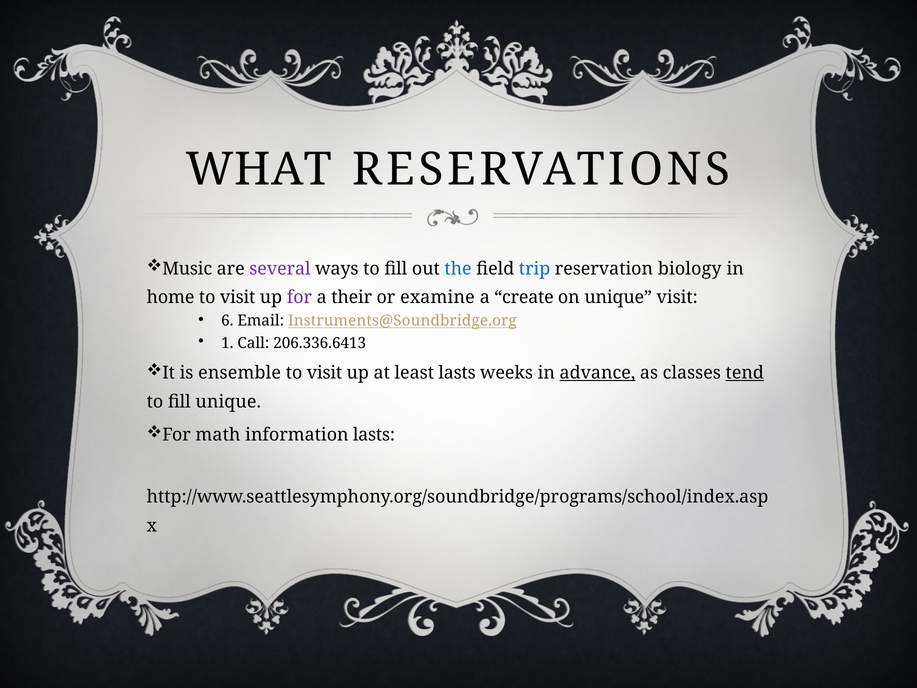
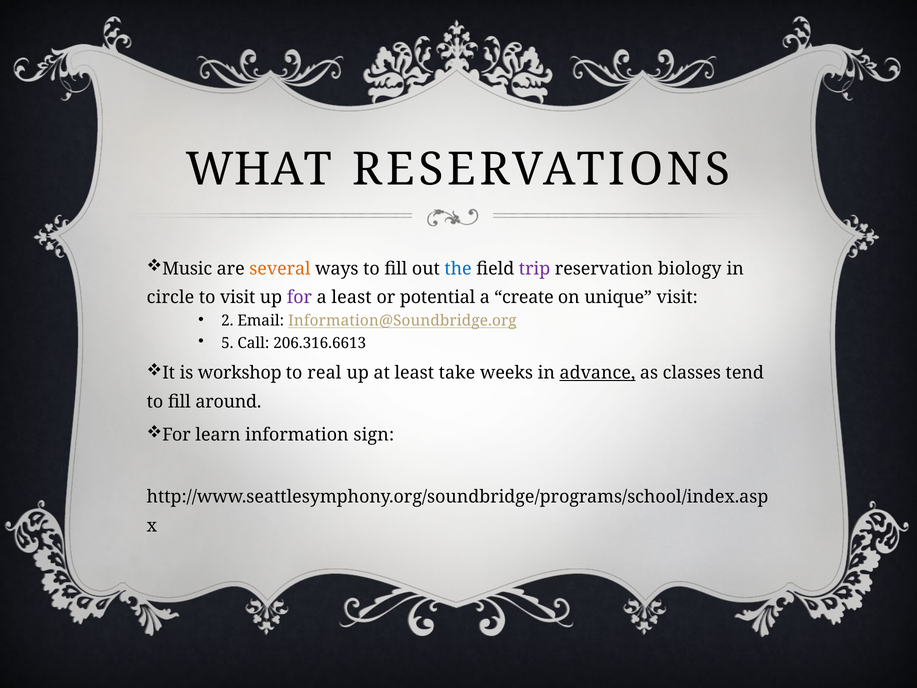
several colour: purple -> orange (280, 269)
trip colour: blue -> purple (535, 269)
home: home -> circle (170, 297)
a their: their -> least (352, 297)
examine: examine -> potential (438, 297)
6: 6 -> 2 (227, 321)
Instruments@Soundbridge.org: Instruments@Soundbridge.org -> Information@Soundbridge.org (402, 321)
1: 1 -> 5 (227, 343)
206.336.6413: 206.336.6413 -> 206.316.6613 (320, 343)
ensemble: ensemble -> workshop (240, 373)
visit: visit -> real (324, 373)
least lasts: lasts -> take (457, 373)
tend underline: present -> none (745, 373)
fill unique: unique -> around (228, 402)
math: math -> learn (218, 435)
information lasts: lasts -> sign (374, 435)
